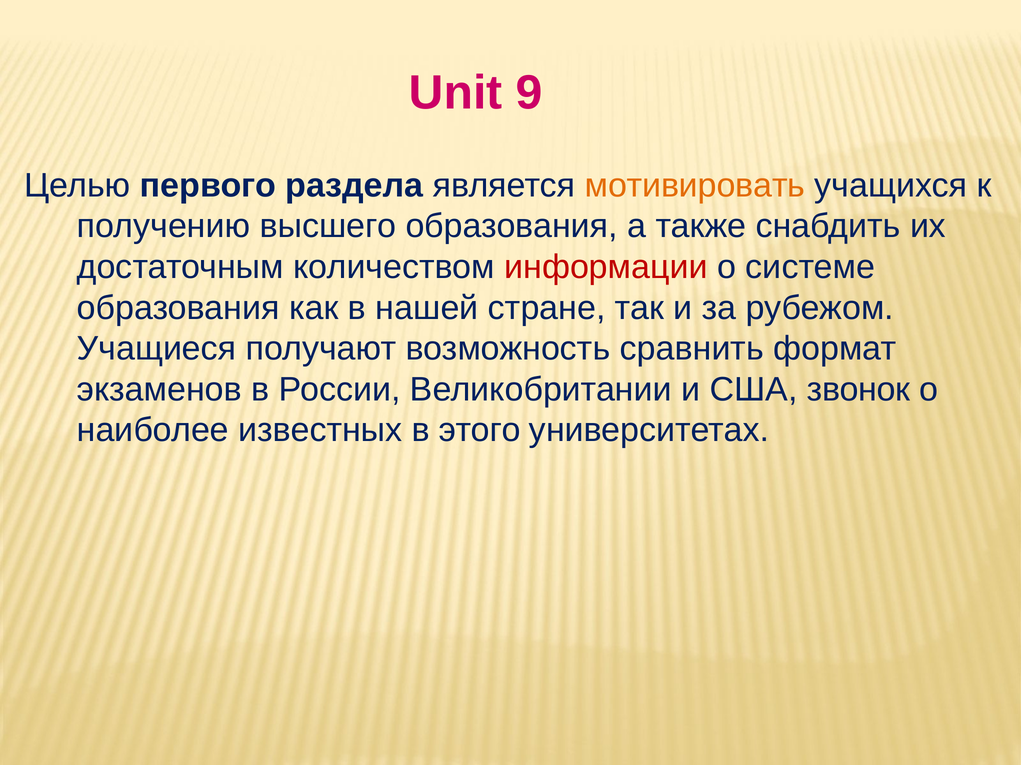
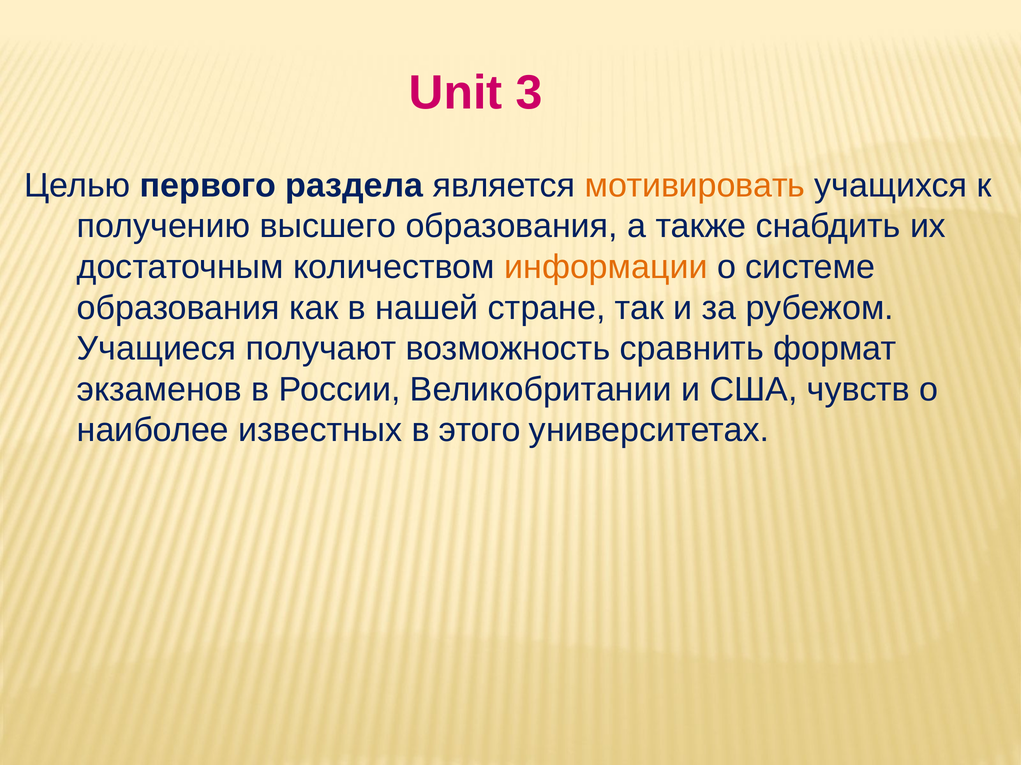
9: 9 -> 3 (529, 93)
информации colour: red -> orange (606, 267)
звонок: звонок -> чувств (858, 390)
